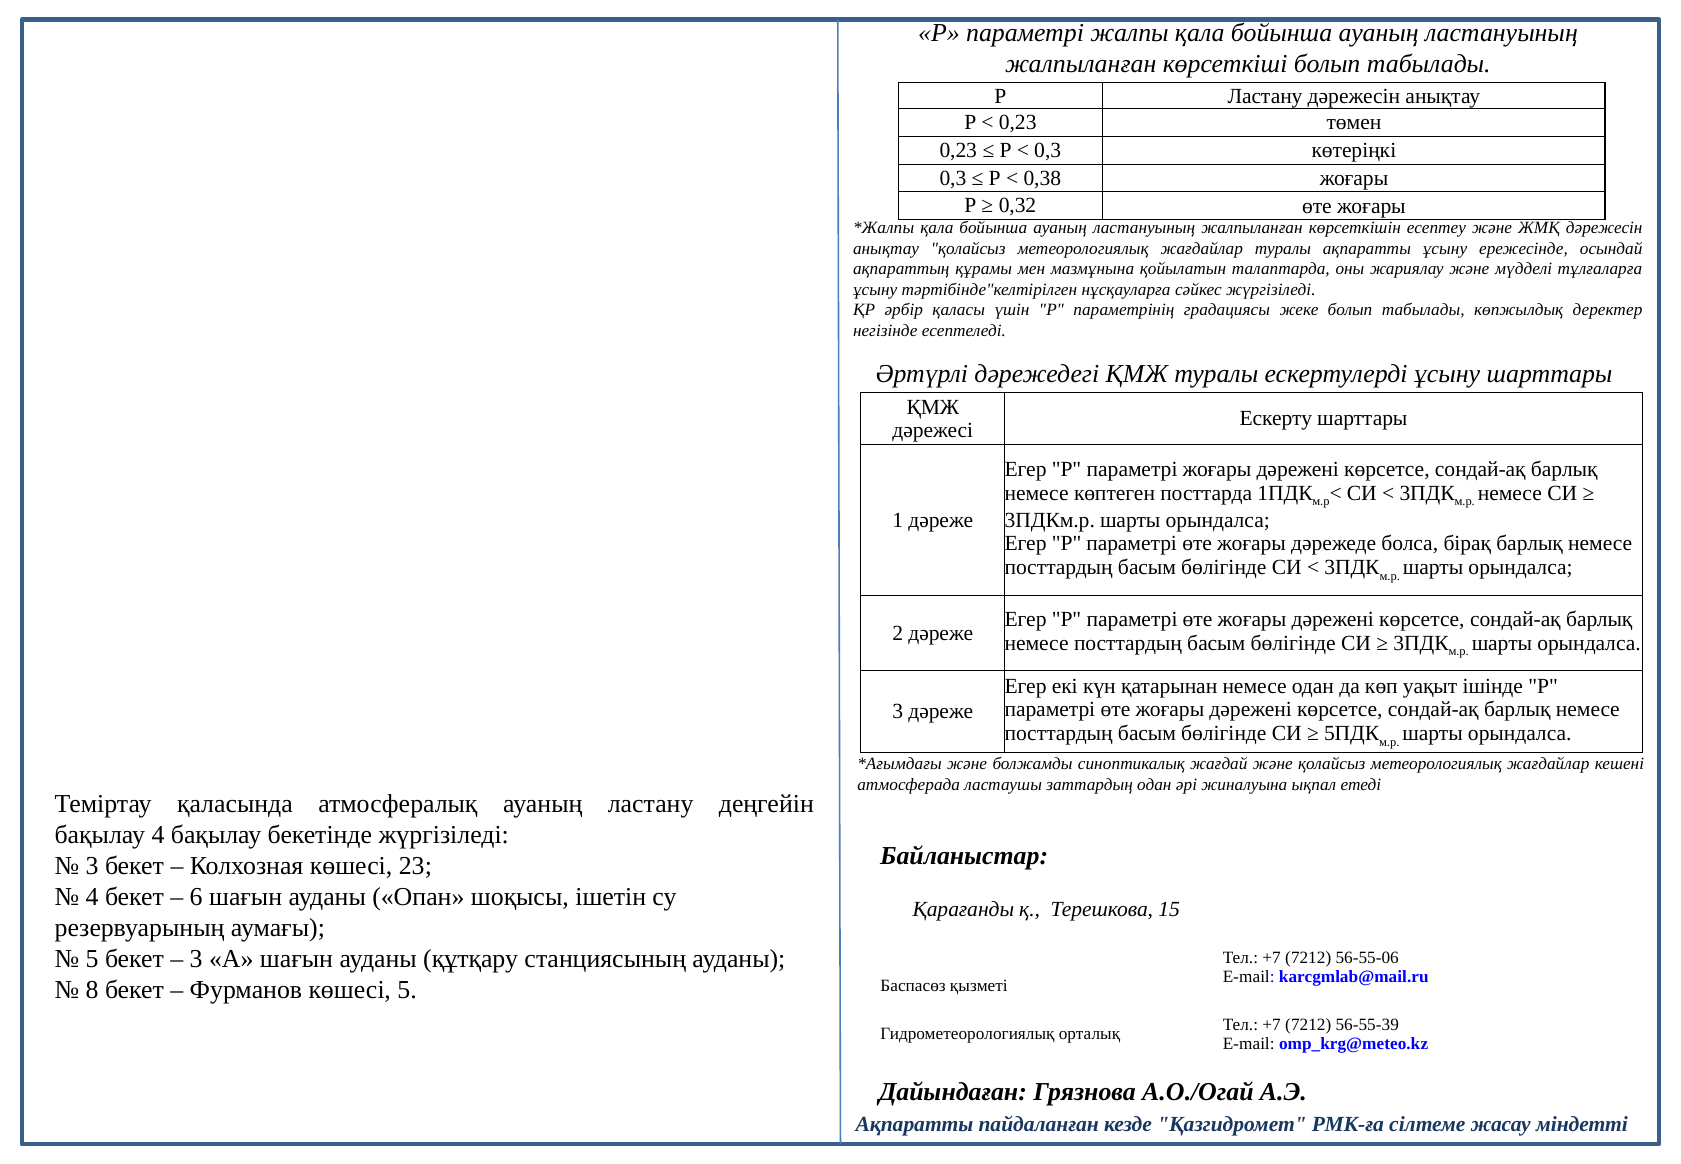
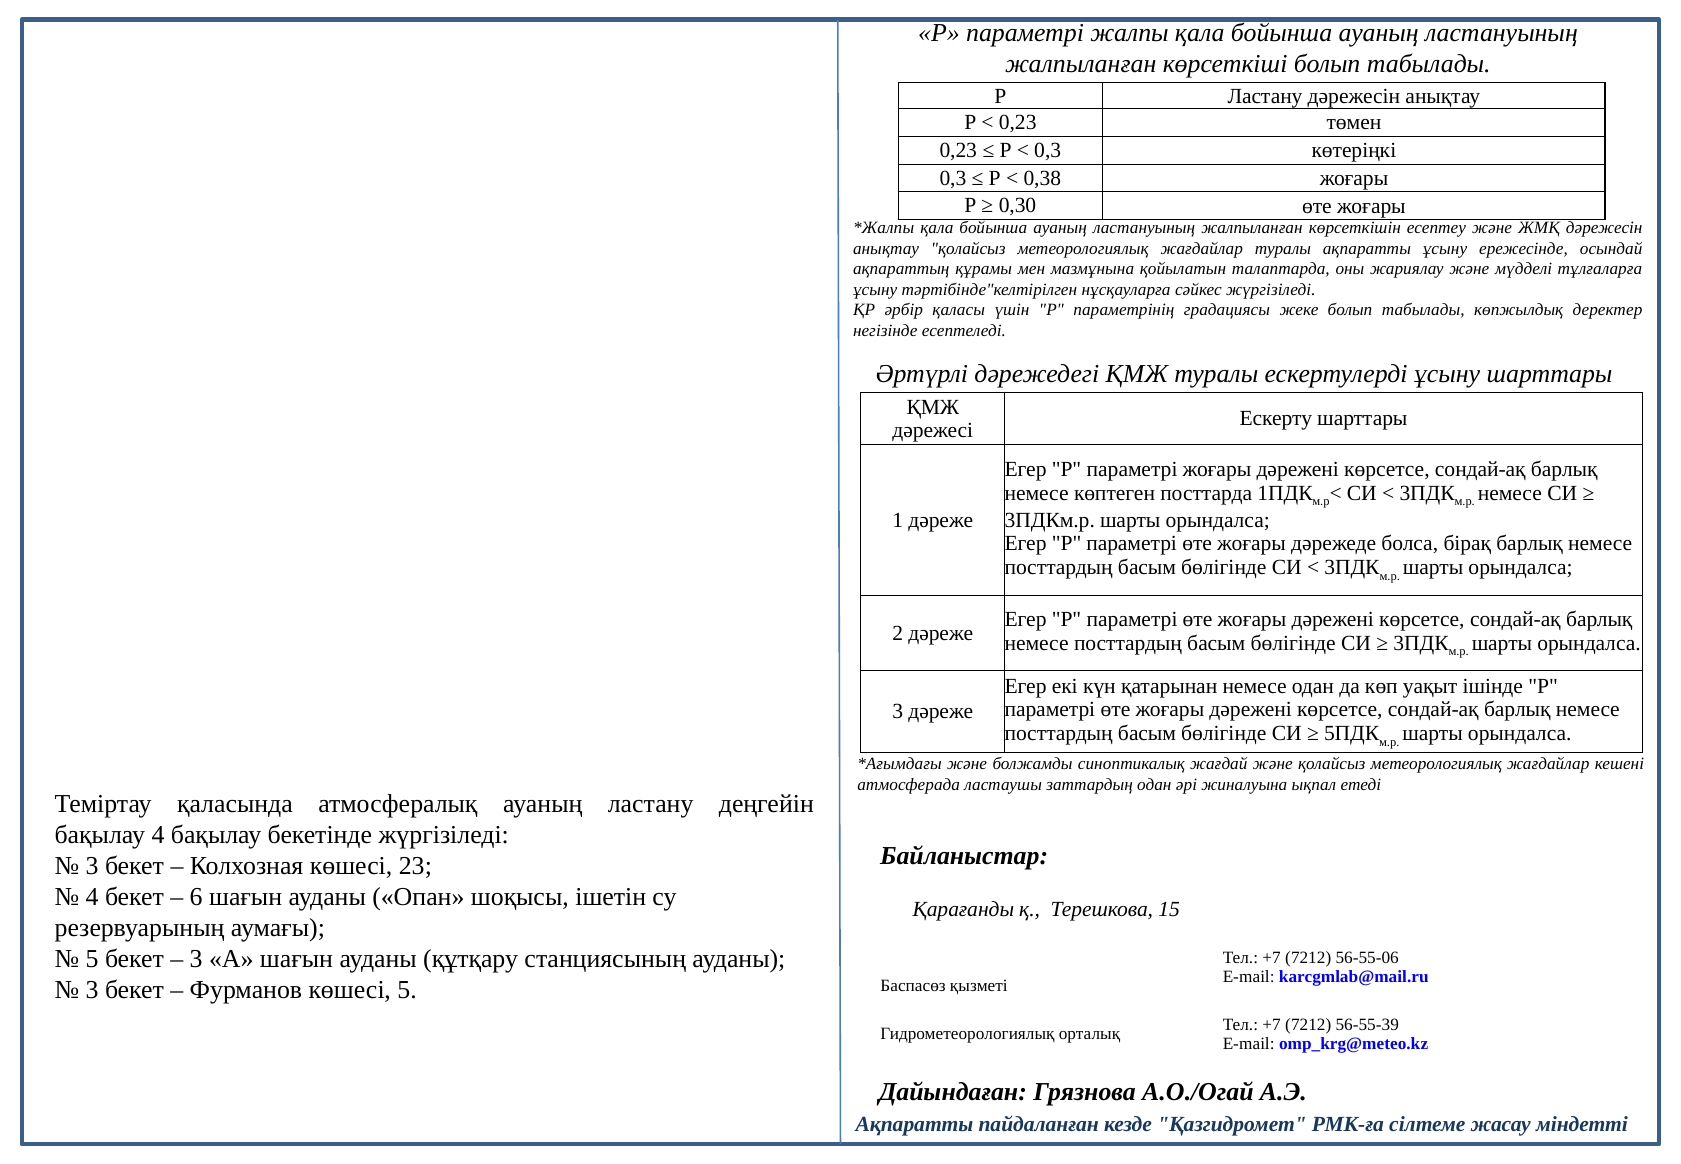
0,32: 0,32 -> 0,30 (1018, 206)
8: 8 -> 3 (92, 990)
